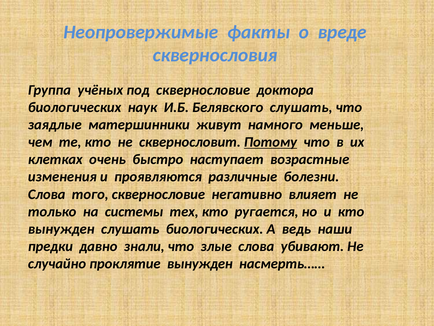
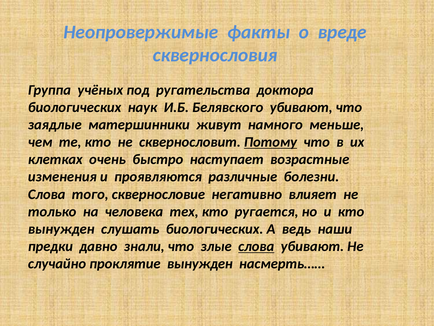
под сквернословие: сквернословие -> ругательства (203, 90)
Белявского слушать: слушать -> убивают (301, 107)
системы: системы -> человека (134, 211)
слова underline: none -> present (256, 246)
